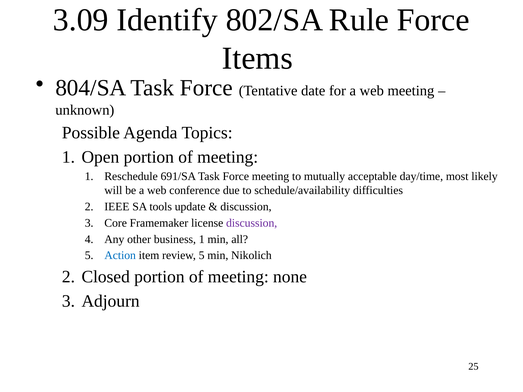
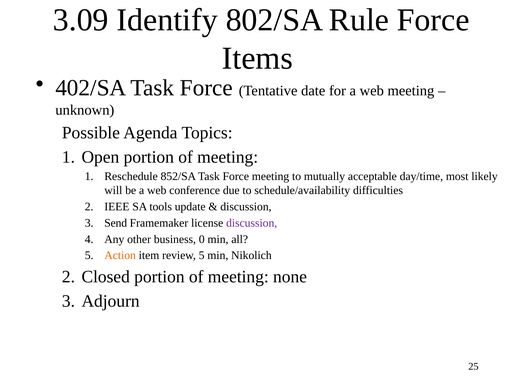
804/SA: 804/SA -> 402/SA (91, 88)
691/SA: 691/SA -> 852/SA (178, 177)
Core: Core -> Send (116, 223)
business 1: 1 -> 0 (202, 239)
Action colour: blue -> orange (120, 256)
